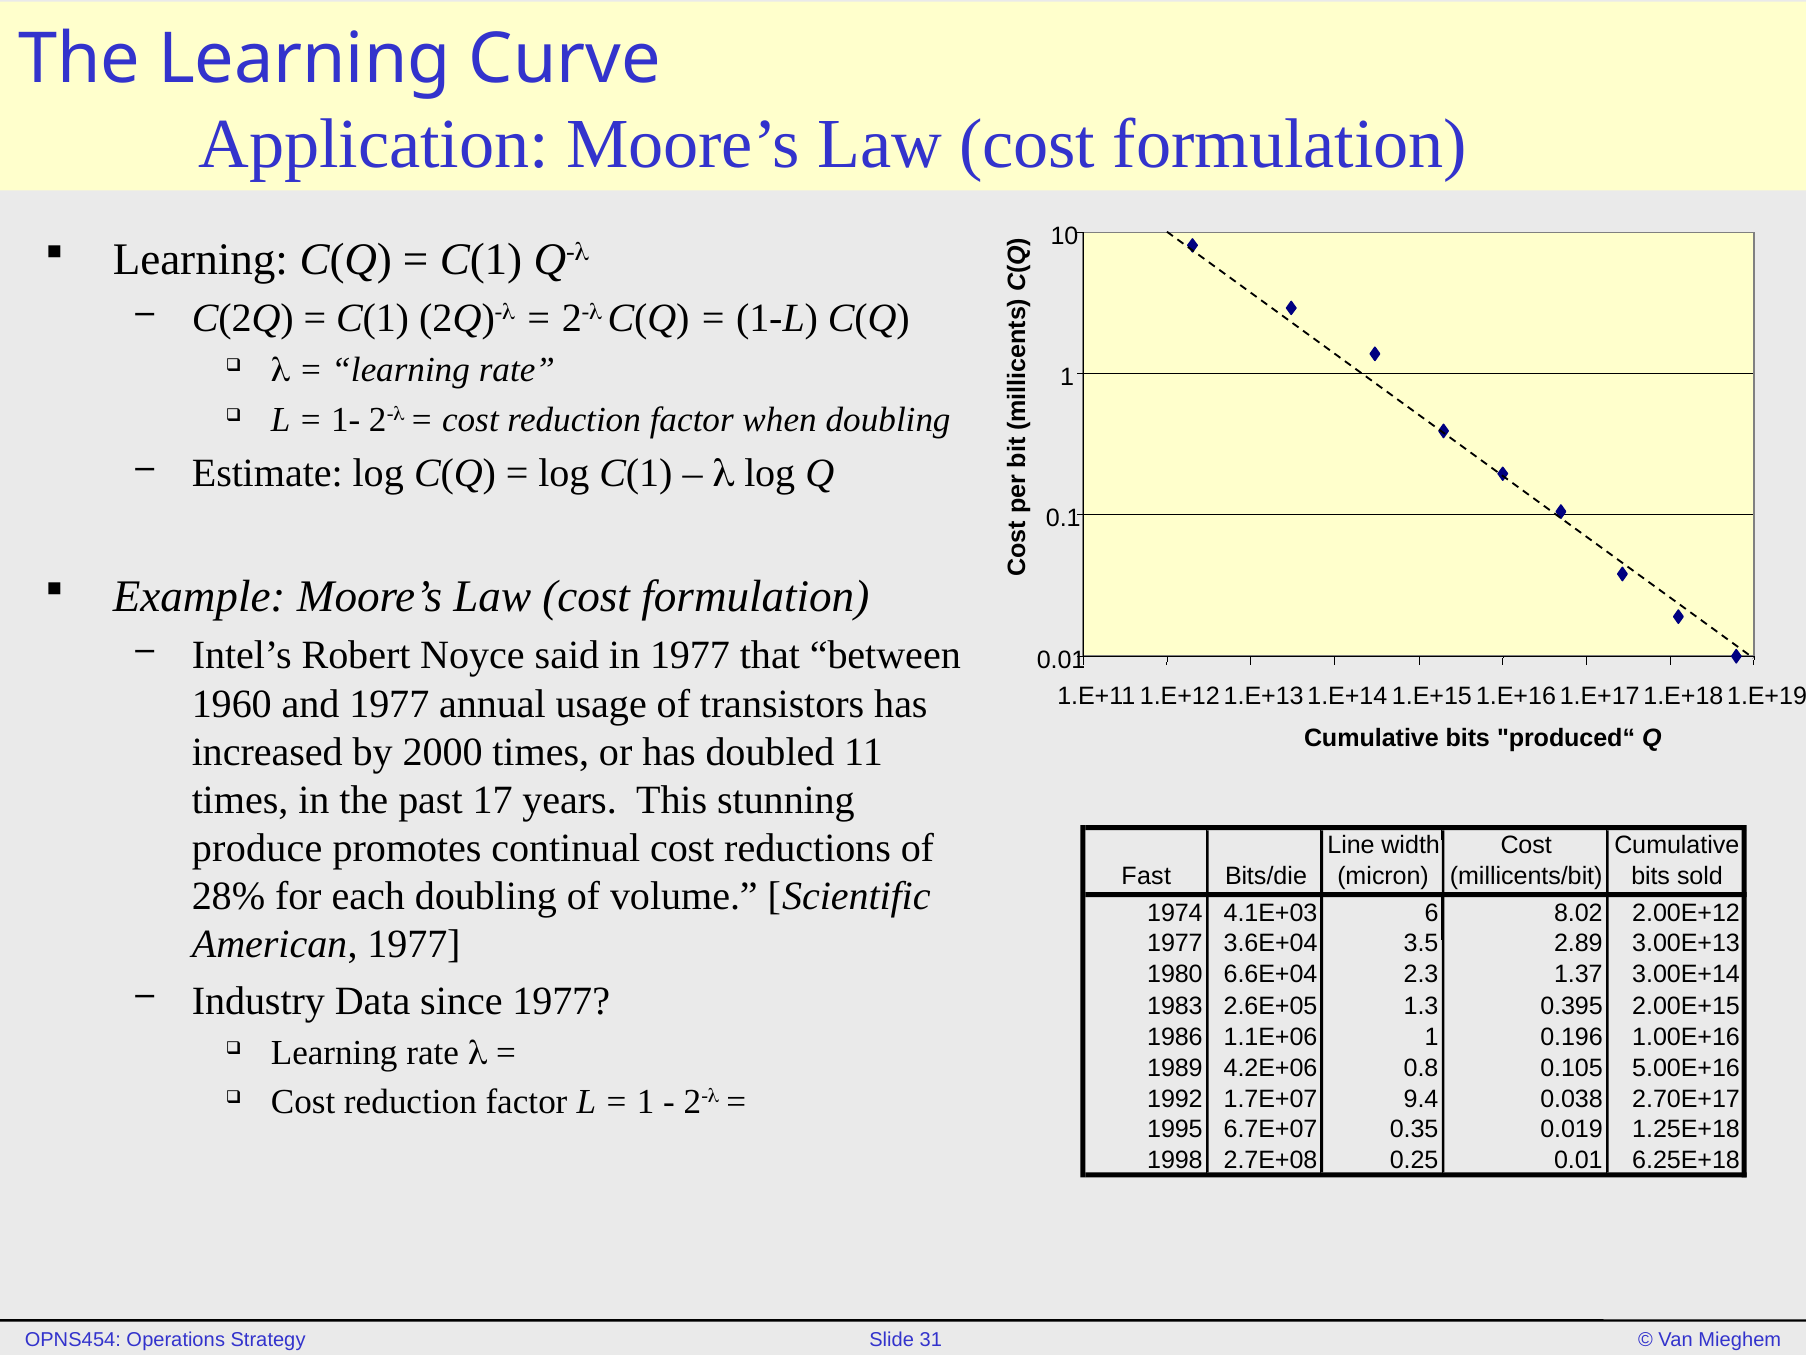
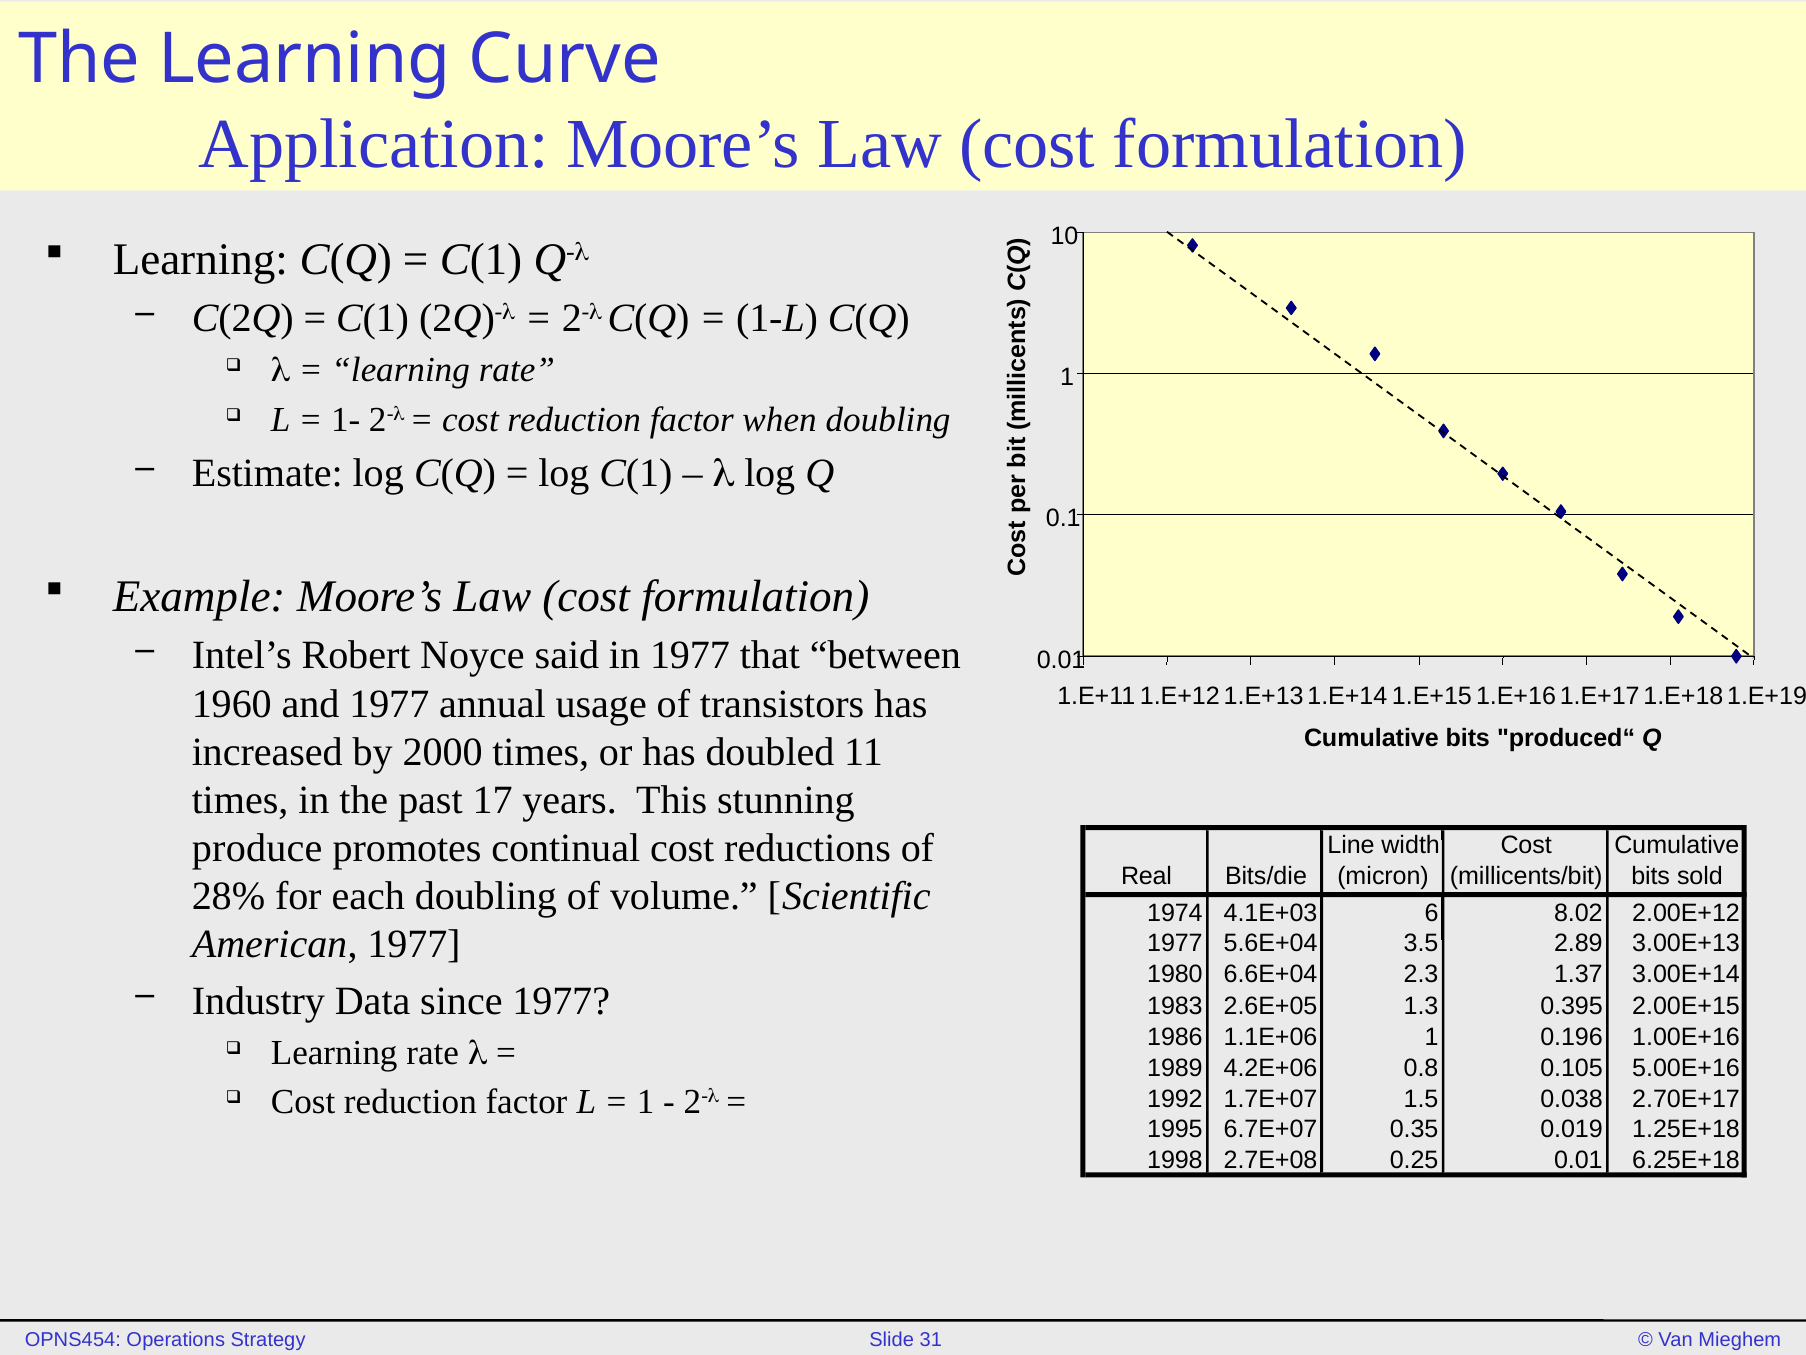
Fast: Fast -> Real (1146, 876)
3.6E+04: 3.6E+04 -> 5.6E+04 (1271, 943)
9.4: 9.4 -> 1.5 (1421, 1098)
